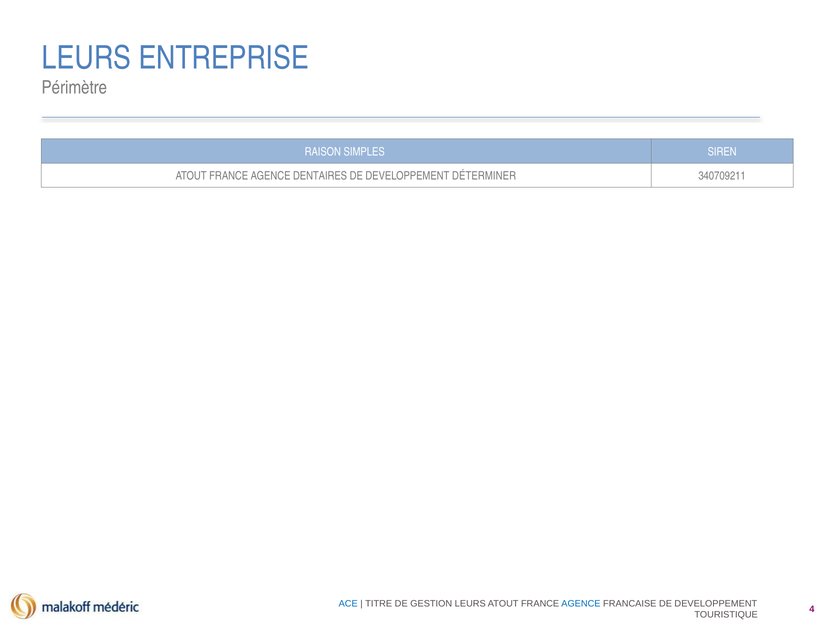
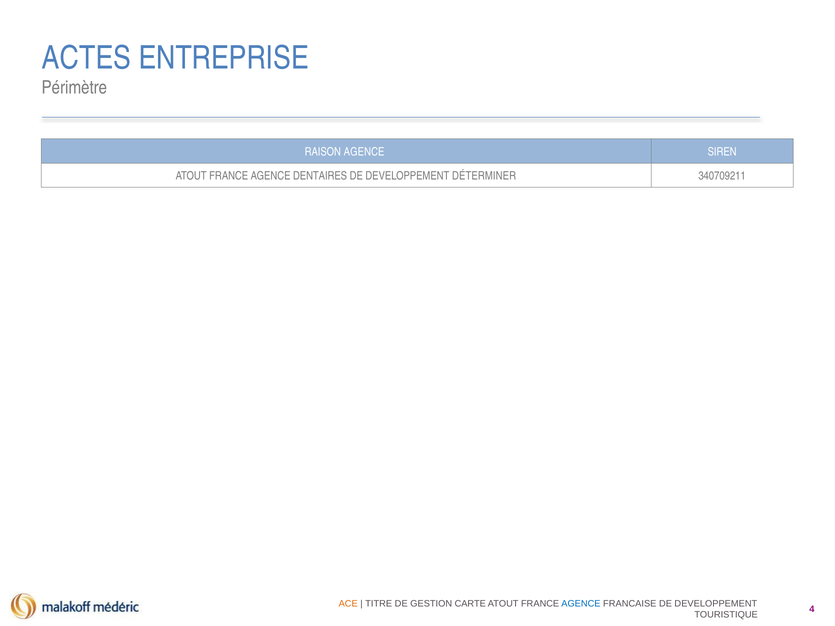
LEURS: LEURS -> ACTES (86, 58)
RAISON SIMPLES: SIMPLES -> AGENCE (364, 152)
ACE colour: blue -> orange (348, 604)
GESTION LEURS: LEURS -> CARTE (470, 604)
